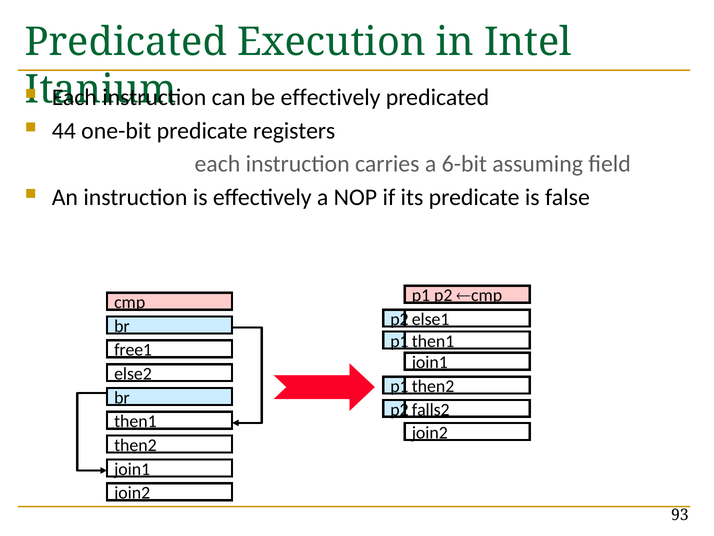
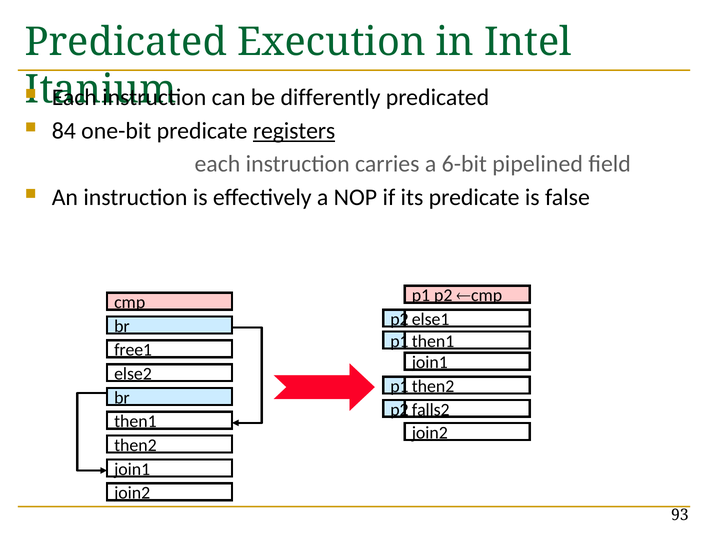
be effectively: effectively -> differently (331, 97)
44: 44 -> 84 (64, 131)
registers underline: none -> present (294, 131)
assuming: assuming -> pipelined (538, 164)
